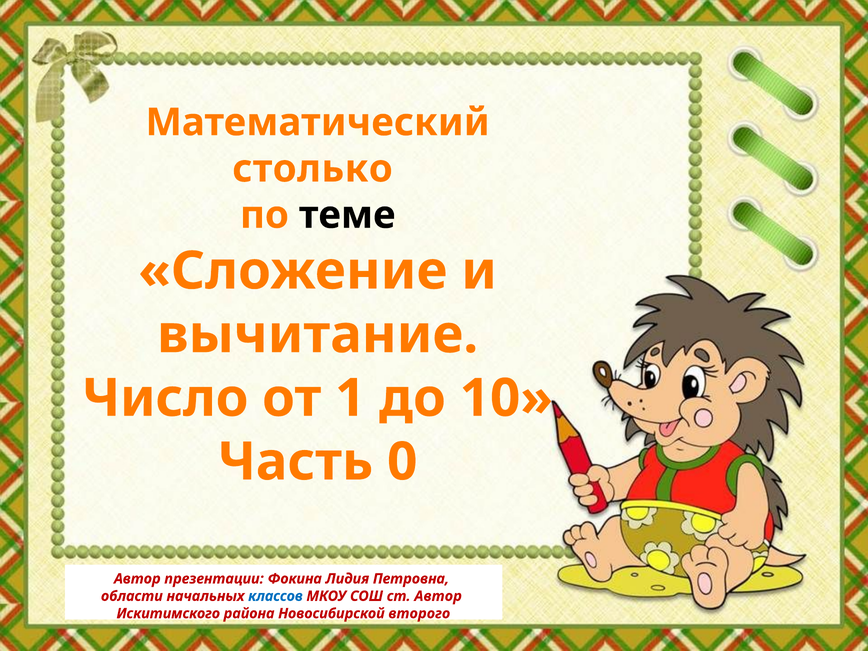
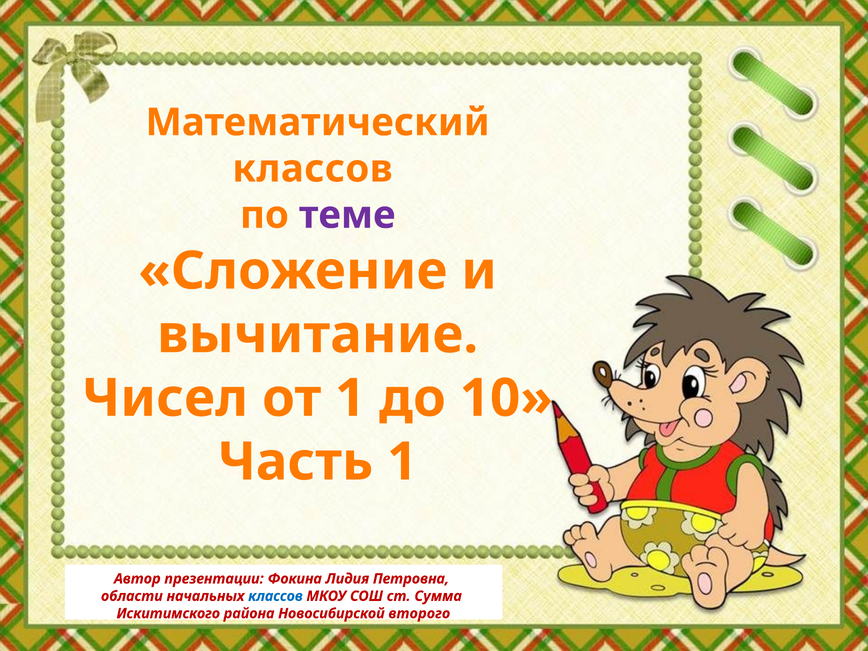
столько: столько -> классов (312, 169)
теме colour: black -> purple (347, 215)
Число: Число -> Чисел (165, 398)
Часть 0: 0 -> 1 (402, 462)
ст Автор: Автор -> Сумма (438, 596)
